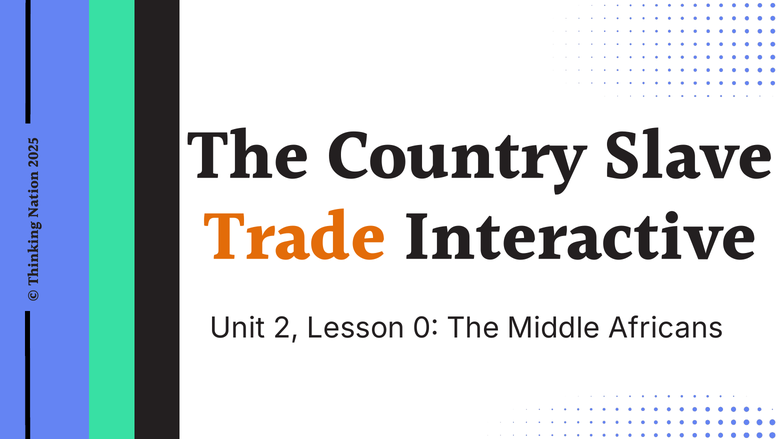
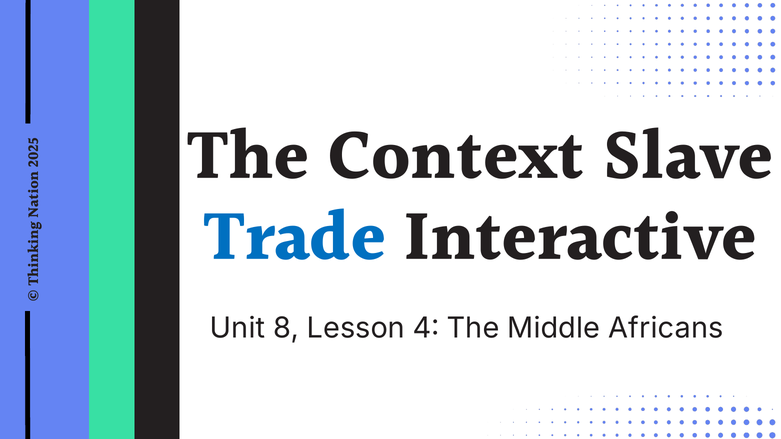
Country: Country -> Context (456, 158)
Trade colour: orange -> blue (295, 239)
Unit 2: 2 -> 8 (286, 329)
Lesson 0: 0 -> 4 (426, 329)
